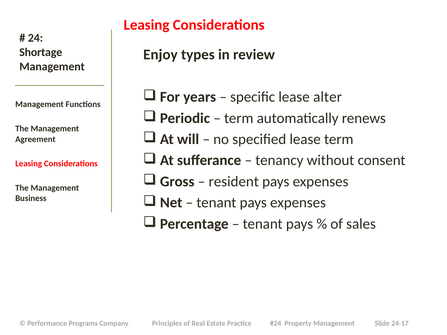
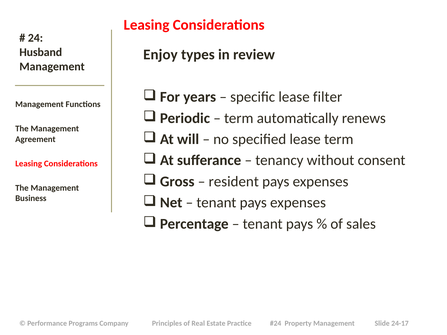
Shortage: Shortage -> Husband (41, 52)
alter: alter -> filter (328, 97)
